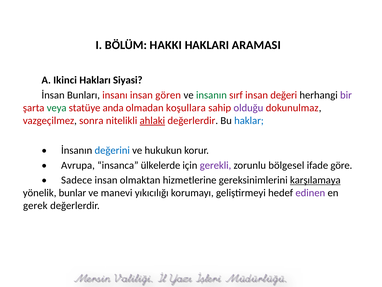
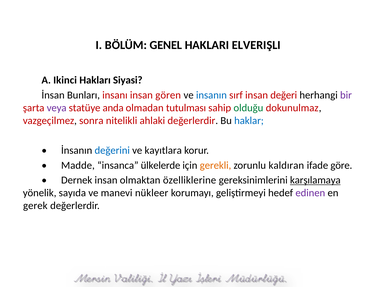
HAKKI: HAKKI -> GENEL (166, 45)
ARAMASI: ARAMASI -> ELVERIŞLI (256, 45)
insanın colour: green -> blue (211, 95)
veya colour: green -> purple (57, 108)
koşullara: koşullara -> tutulması (186, 108)
olduğu colour: purple -> green (248, 108)
ahlaki underline: present -> none (152, 120)
hukukun: hukukun -> kayıtlara (163, 150)
Avrupa: Avrupa -> Madde (78, 165)
gerekli colour: purple -> orange (216, 165)
bölgesel: bölgesel -> kaldıran (286, 165)
Sadece: Sadece -> Dernek (77, 180)
hizmetlerine: hizmetlerine -> özelliklerine (190, 180)
bunlar: bunlar -> sayıda (72, 193)
yıkıcılığı: yıkıcılığı -> nükleer (152, 193)
